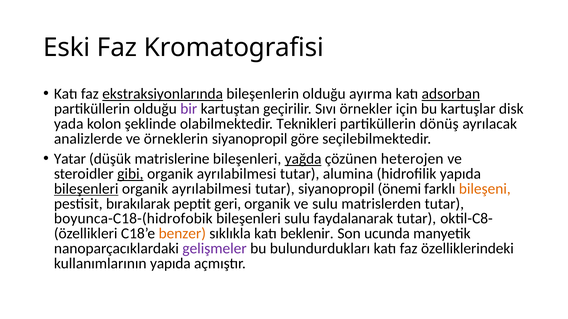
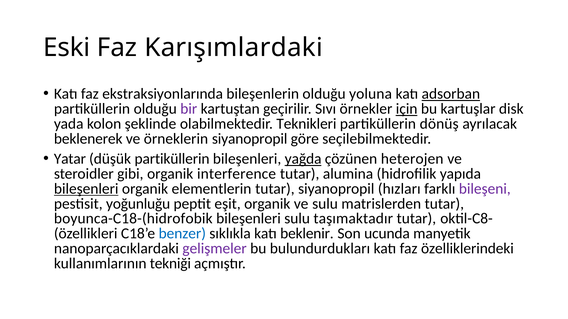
Kromatografisi: Kromatografisi -> Karışımlardaki (234, 48)
ekstraksiyonlarında underline: present -> none (163, 94)
ayırma: ayırma -> yoluna (371, 94)
için underline: none -> present (407, 109)
analizlerde: analizlerde -> beklenerek (88, 139)
düşük matrislerine: matrislerine -> partiküllerin (172, 159)
gibi underline: present -> none (130, 174)
ayrılabilmesi: ayrılabilmesi -> interference (237, 174)
ayrılabilmesi: ayrılabilmesi -> elementlerin (212, 189)
önemi: önemi -> hızları (399, 189)
bileşeni colour: orange -> purple (485, 189)
bırakılarak: bırakılarak -> yoğunluğu (138, 204)
geri: geri -> eşit (228, 204)
faydalanarak: faydalanarak -> taşımaktadır (353, 219)
benzer colour: orange -> blue (182, 234)
kullanımlarının yapıda: yapıda -> tekniği (170, 264)
